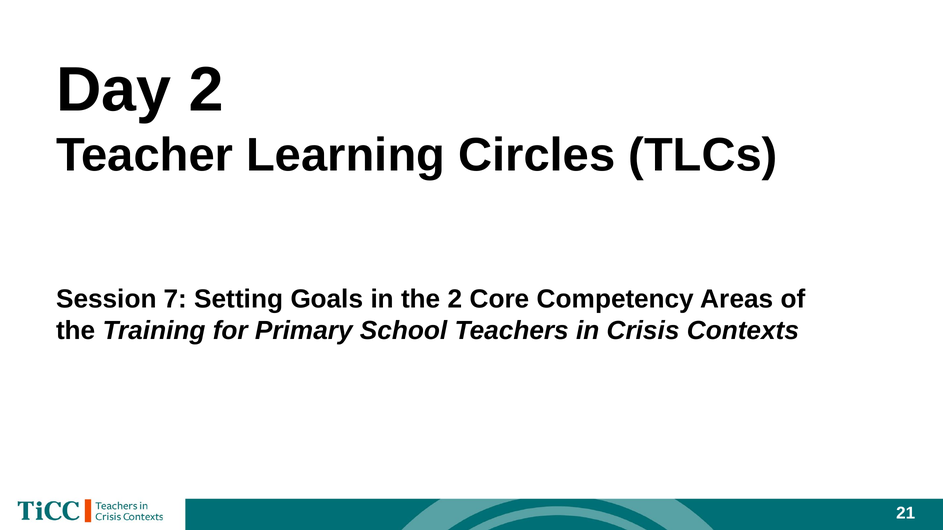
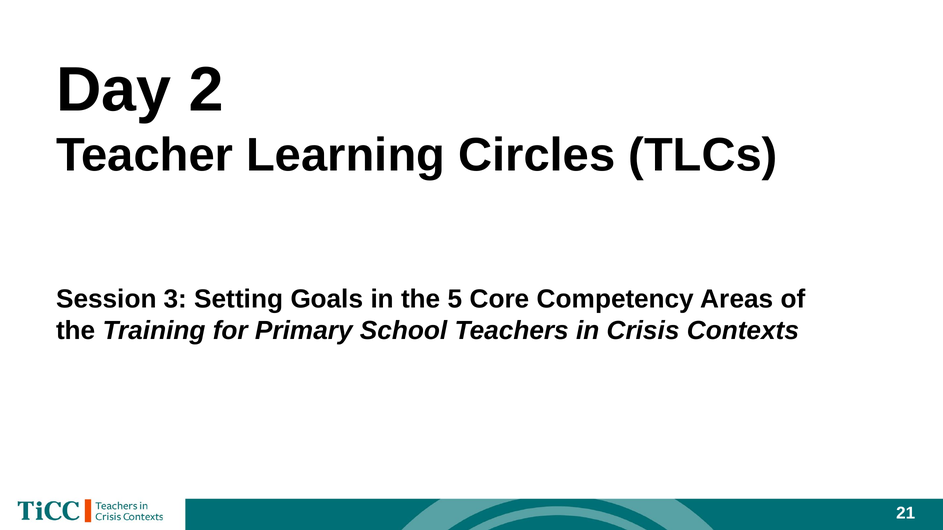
7: 7 -> 3 (175, 299)
the 2: 2 -> 5 (455, 299)
